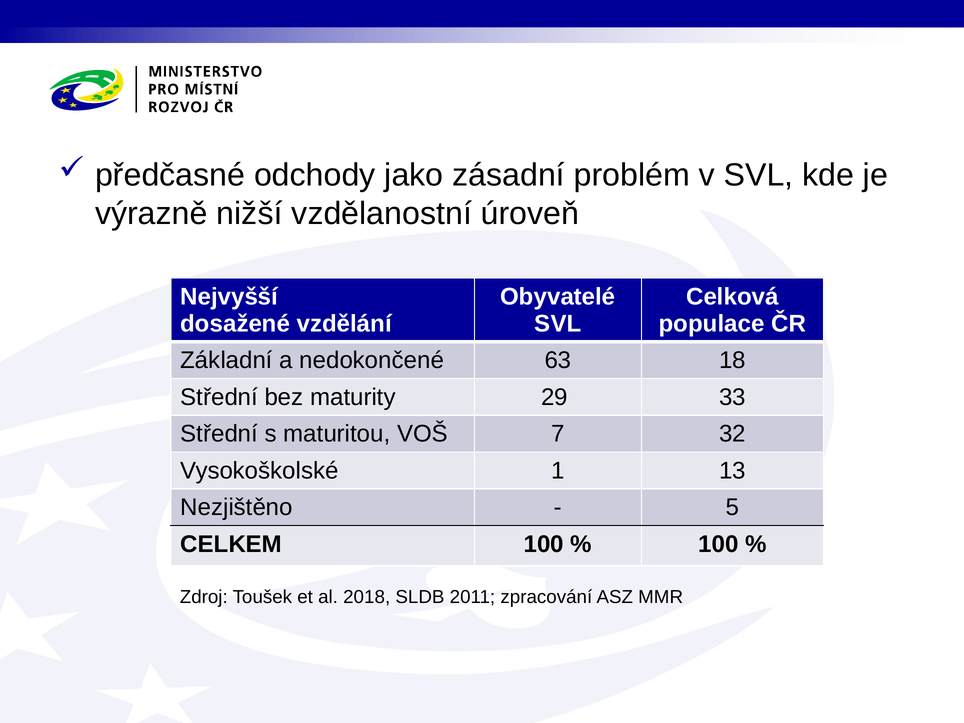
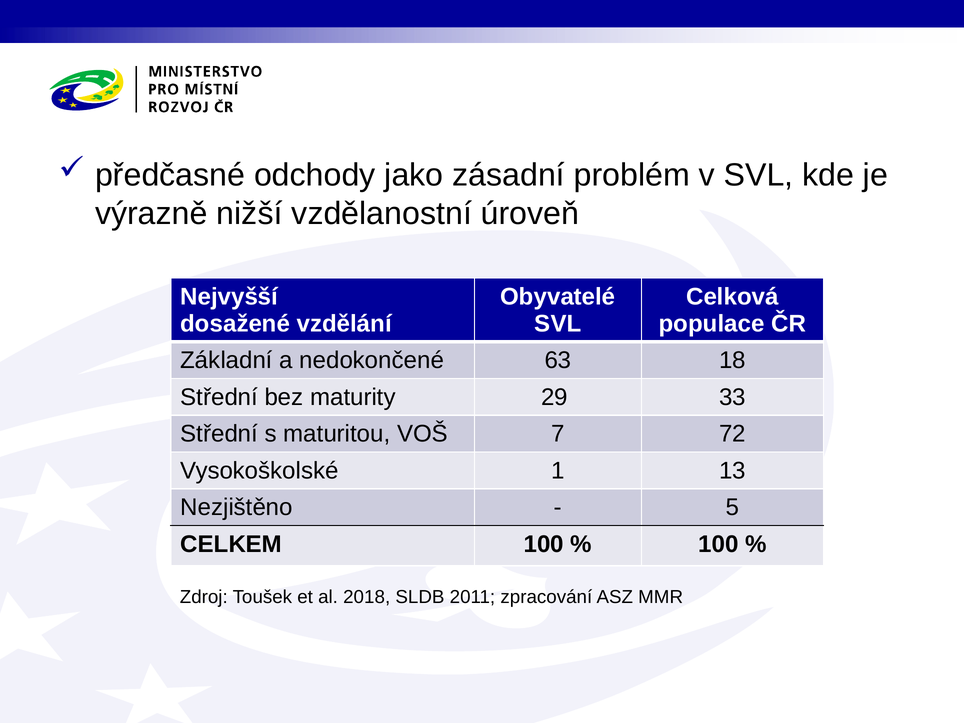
32: 32 -> 72 (733, 434)
